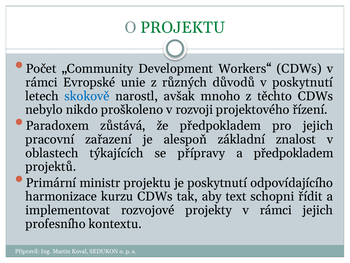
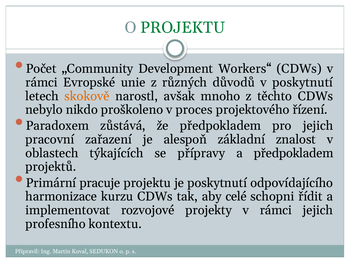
skokově colour: blue -> orange (87, 96)
rozvoji: rozvoji -> proces (194, 110)
ministr: ministr -> pracuje (100, 182)
text: text -> celé (236, 196)
